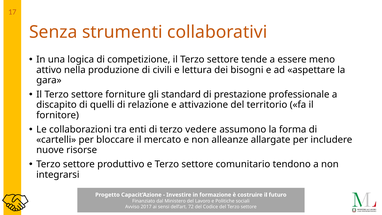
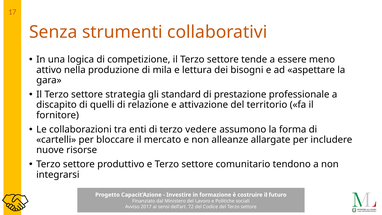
civili: civili -> mila (162, 70)
forniture: forniture -> strategia (125, 94)
